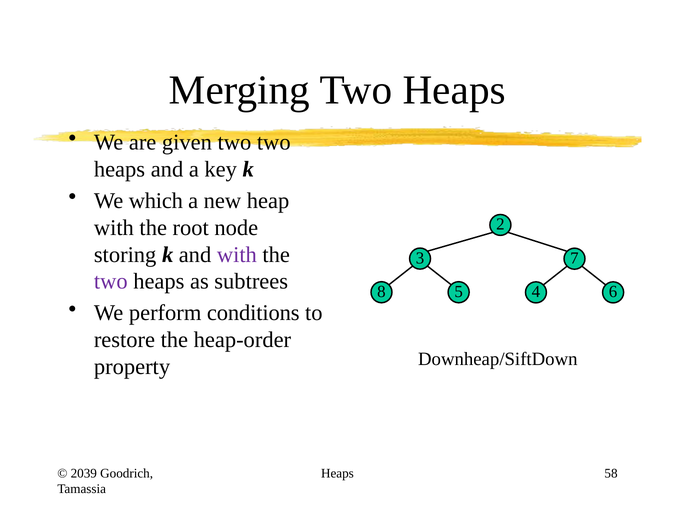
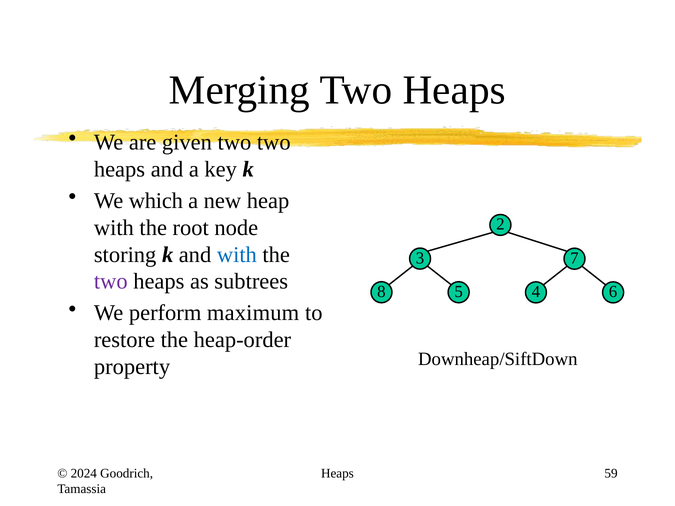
with colour: purple -> blue (237, 255)
conditions: conditions -> maximum (253, 313)
2039: 2039 -> 2024 (84, 473)
58: 58 -> 59 (611, 473)
